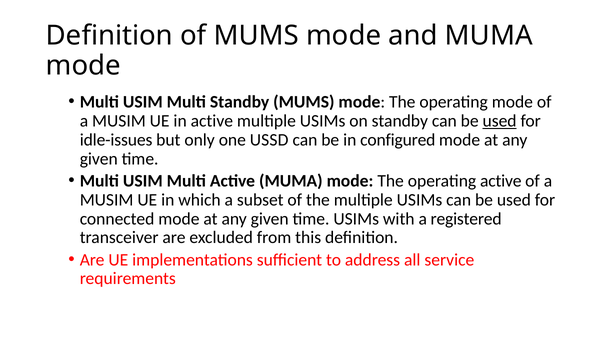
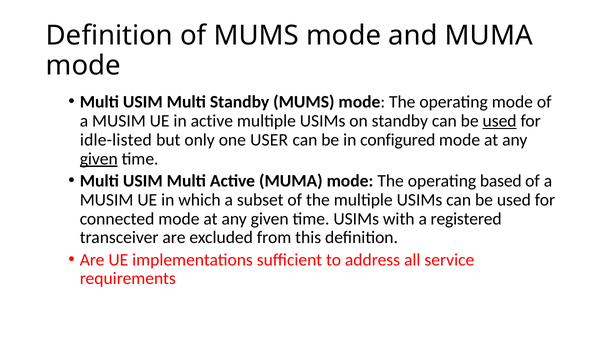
idle-issues: idle-issues -> idle-listed (116, 140)
USSD: USSD -> USER (269, 140)
given underline: none -> present (99, 159)
operating active: active -> based (501, 181)
